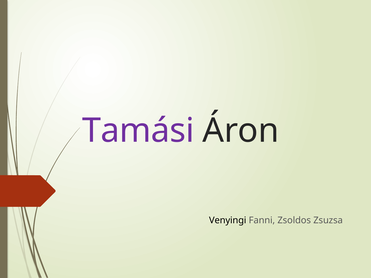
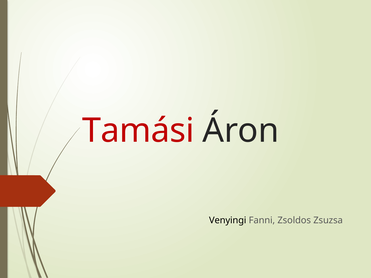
Tamási colour: purple -> red (138, 131)
